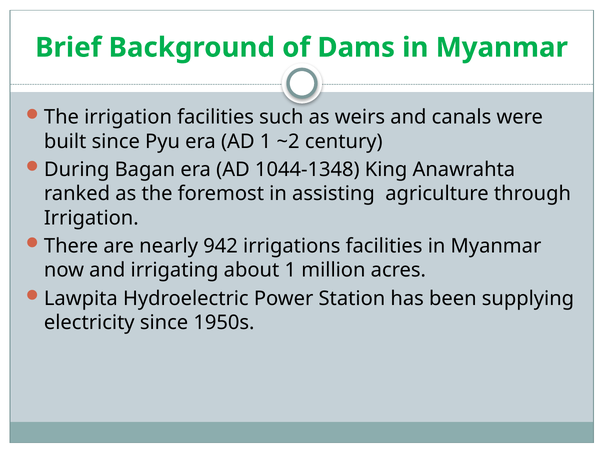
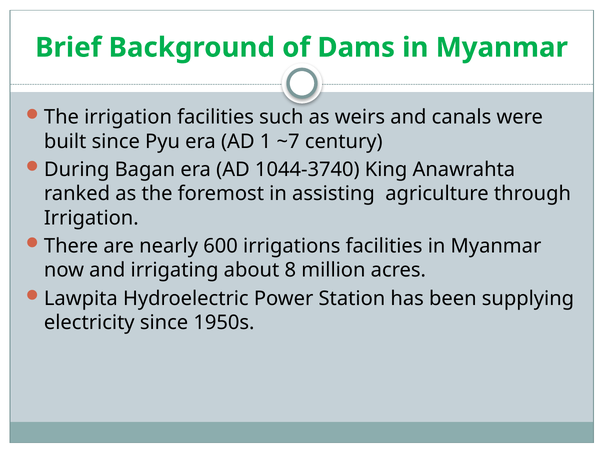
~2: ~2 -> ~7 (288, 141)
1044-1348: 1044-1348 -> 1044-3740 (307, 170)
942: 942 -> 600 (221, 246)
about 1: 1 -> 8 (290, 270)
